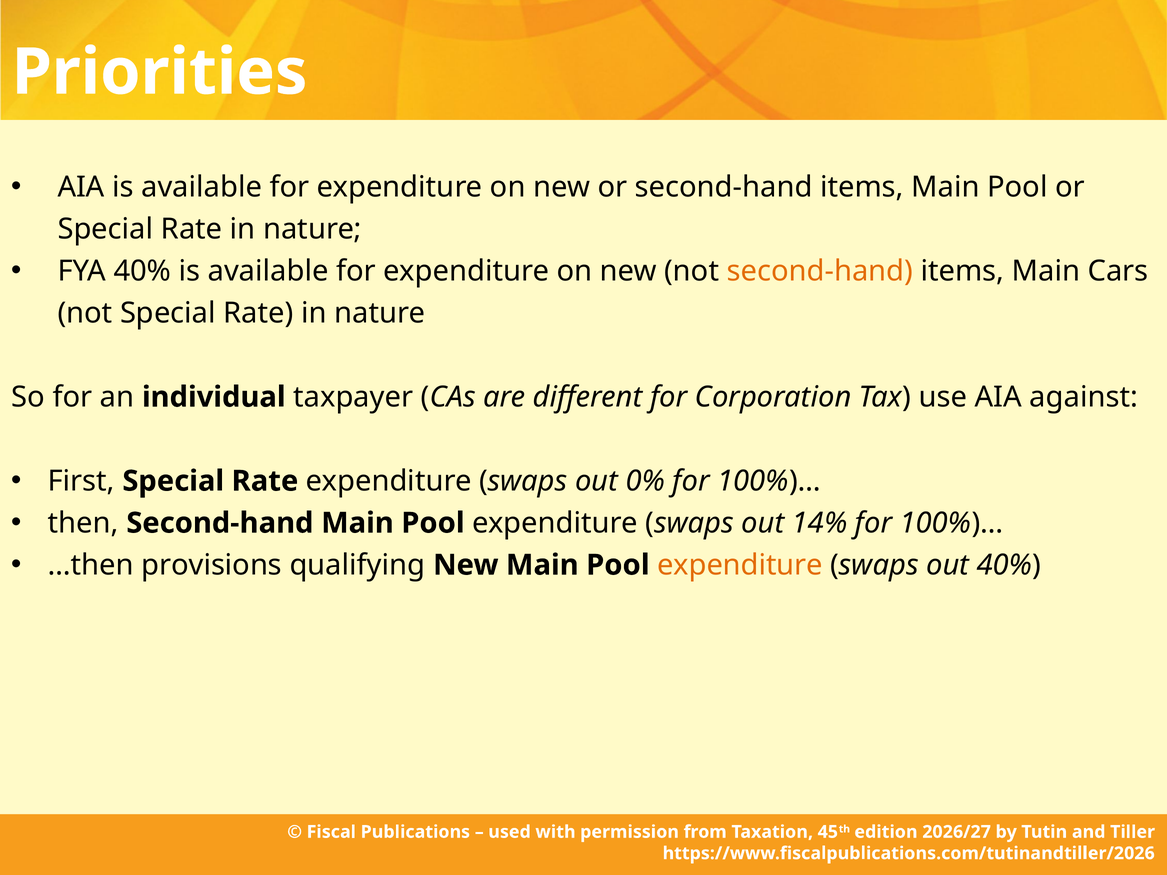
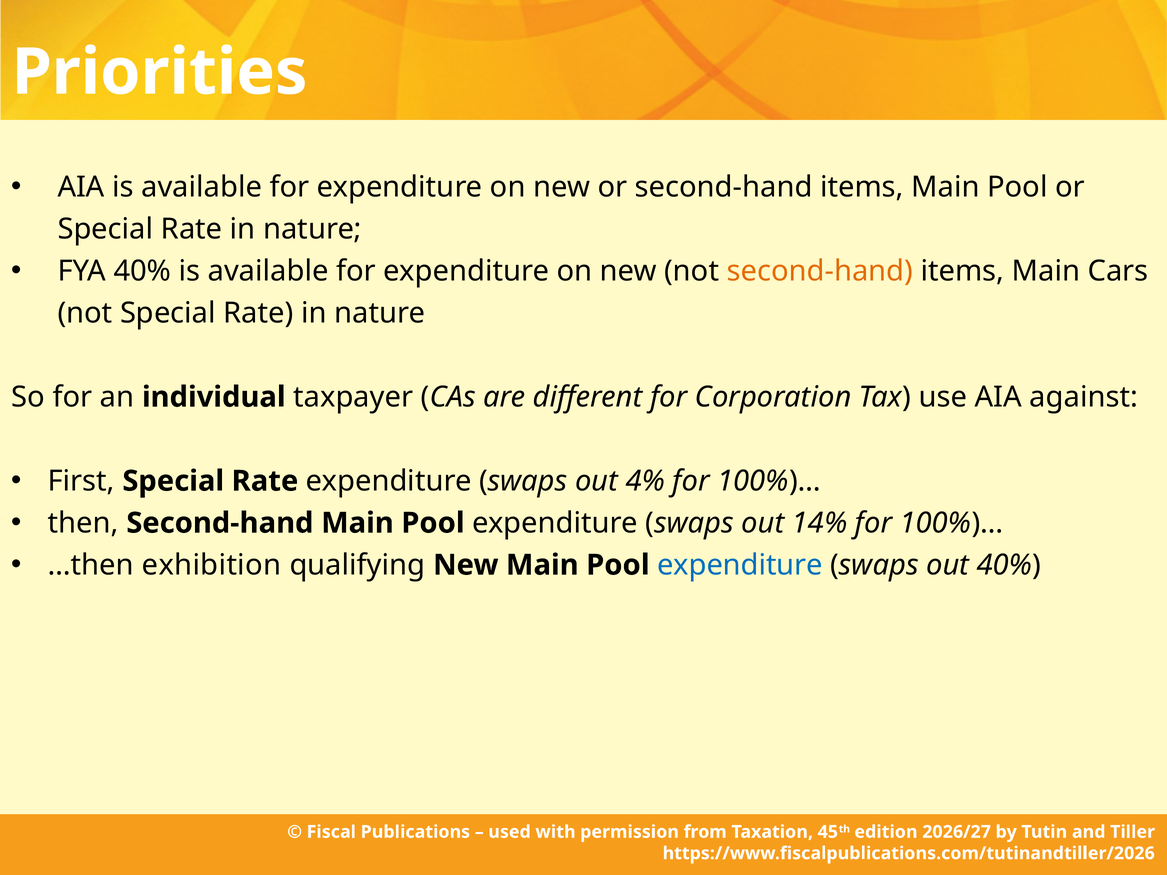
0%: 0% -> 4% (645, 481)
provisions: provisions -> exhibition (212, 565)
expenditure colour: orange -> blue (740, 565)
